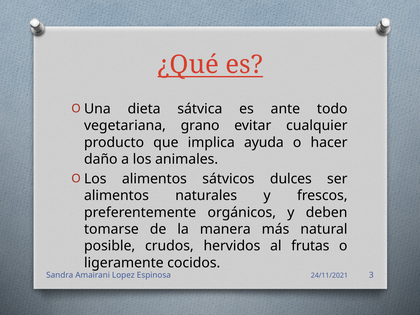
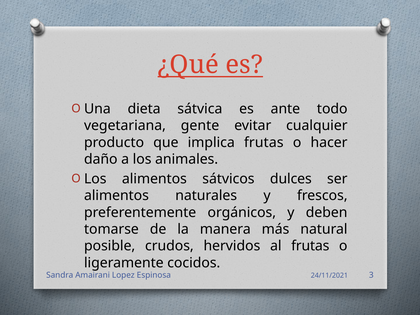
grano: grano -> gente (200, 126)
implica ayuda: ayuda -> frutas (264, 142)
